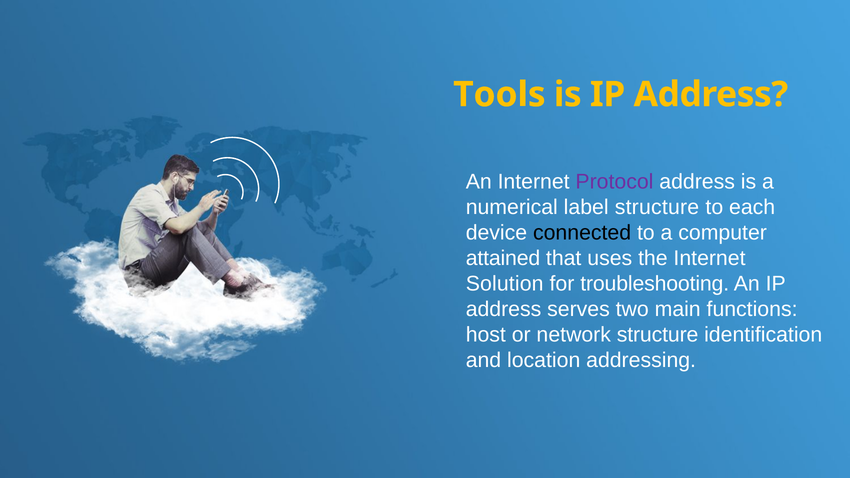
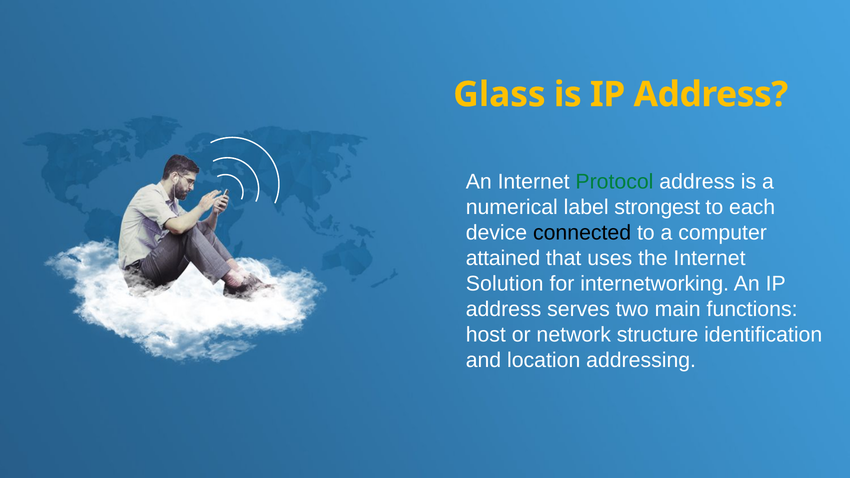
Tools: Tools -> Glass (499, 95)
Protocol colour: purple -> green (614, 182)
label structure: structure -> strongest (657, 207)
troubleshooting: troubleshooting -> internetworking (655, 284)
